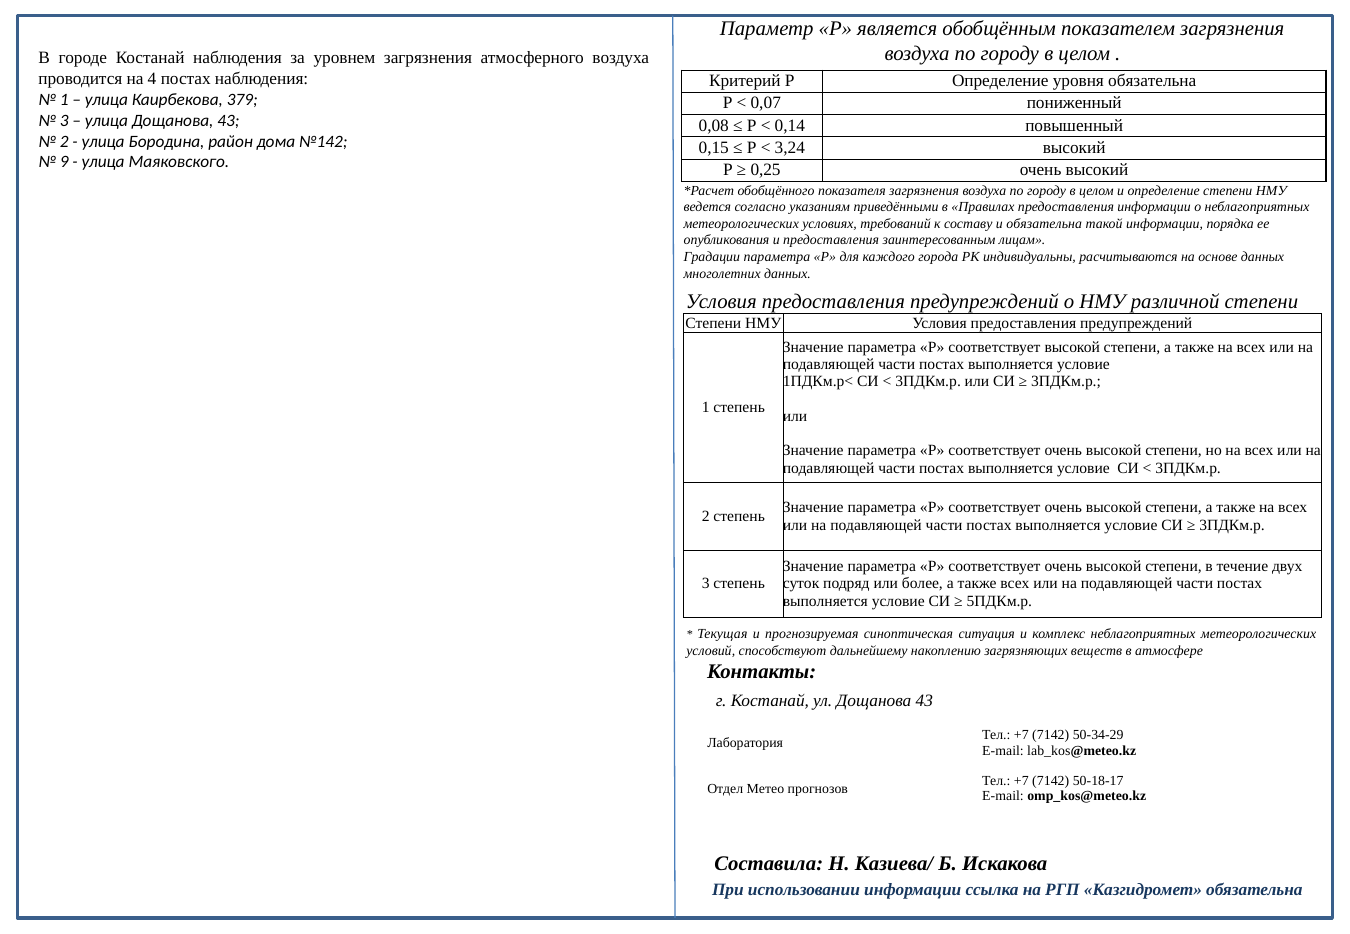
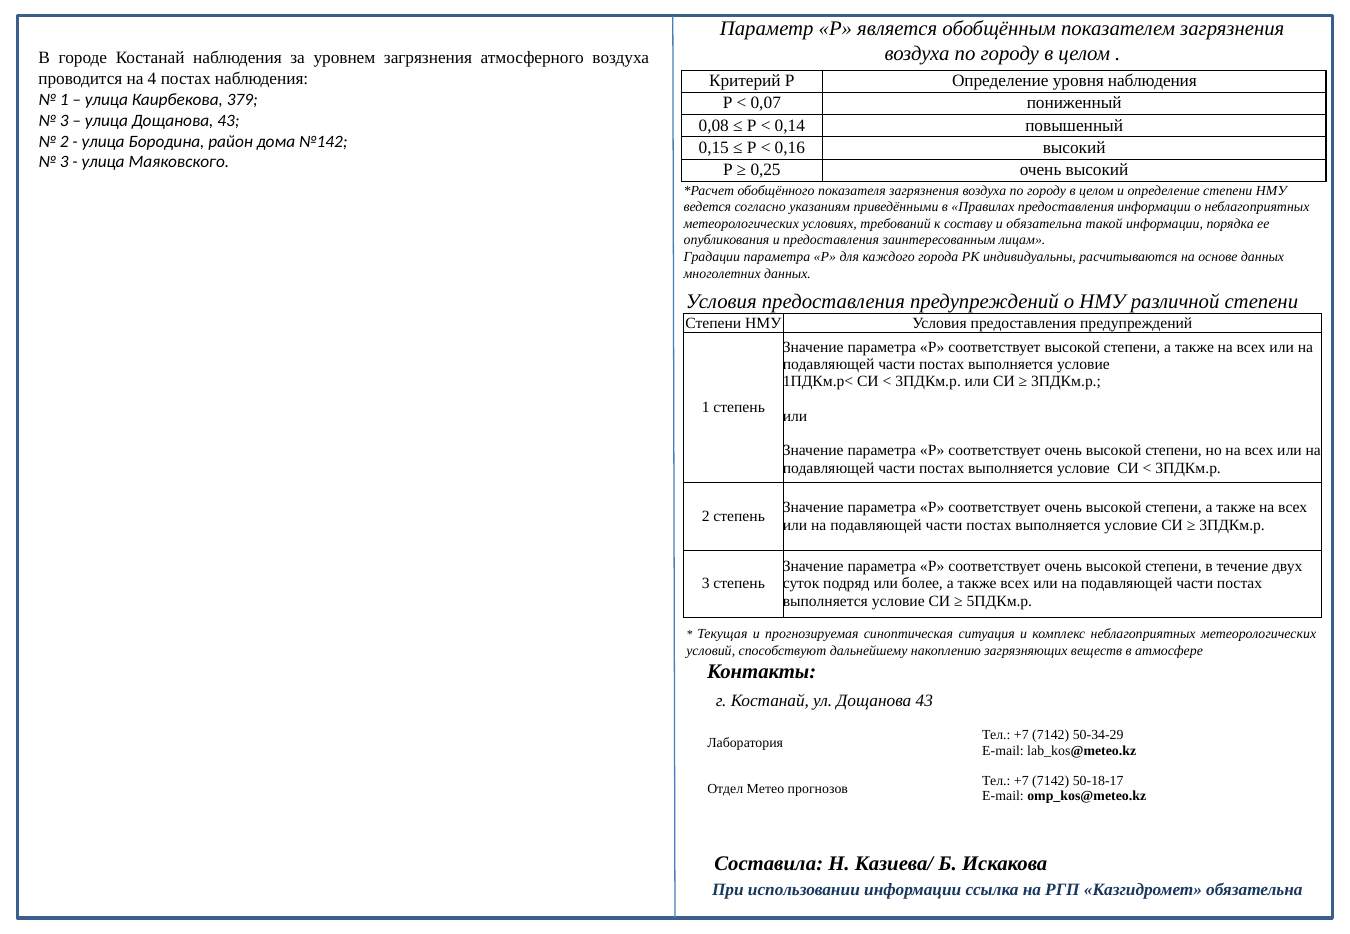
уровня обязательна: обязательна -> наблюдения (1152, 81)
3,24: 3,24 -> 0,16 (790, 148)
9: 9 -> 3 (64, 162)
